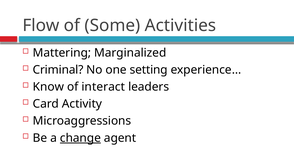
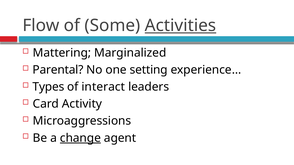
Activities underline: none -> present (180, 26)
Criminal: Criminal -> Parental (58, 70)
Know: Know -> Types (48, 87)
